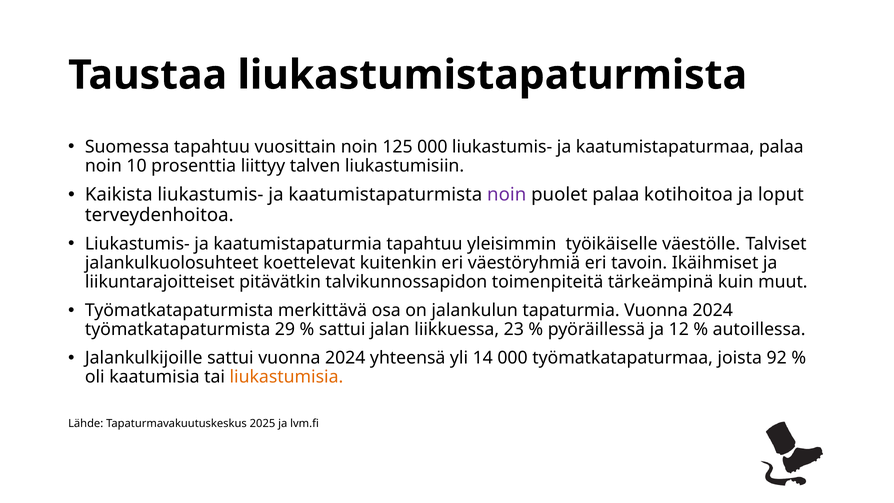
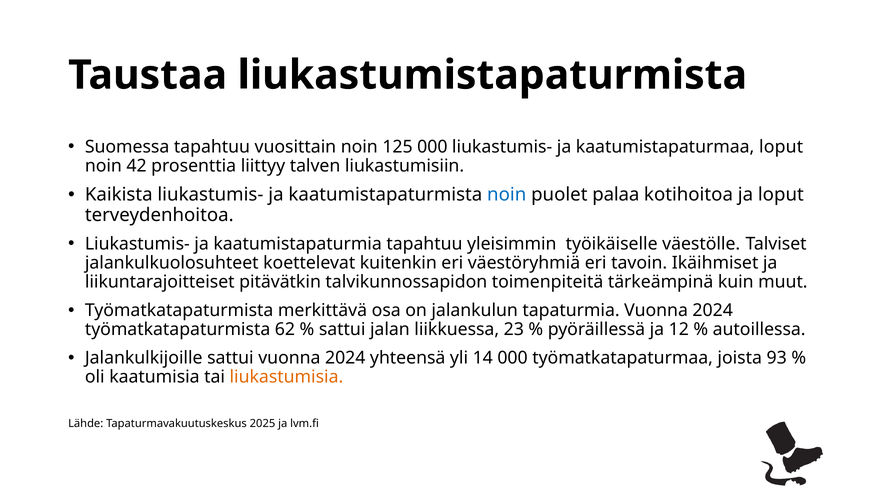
kaatumistapaturmaa palaa: palaa -> loput (781, 147)
10: 10 -> 42 (137, 166)
noin colour: purple -> blue (507, 195)
29: 29 -> 62 (285, 329)
92: 92 -> 93 (777, 358)
